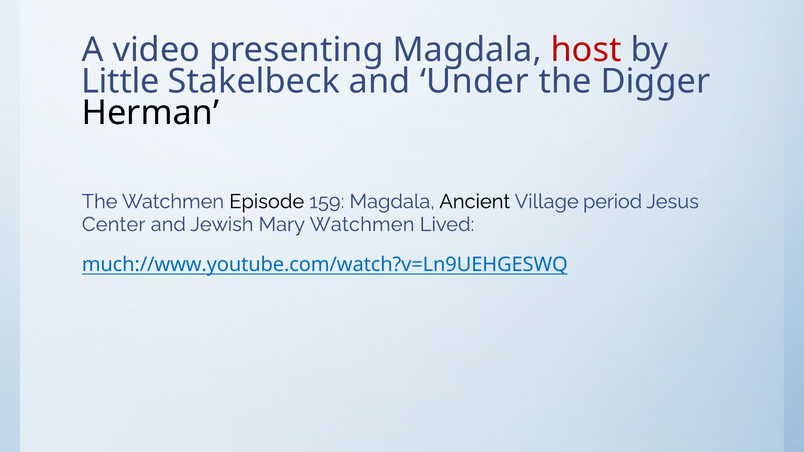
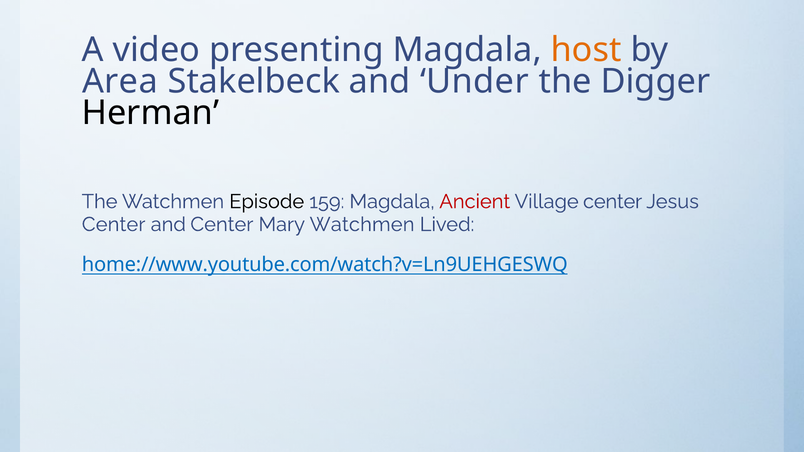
host colour: red -> orange (586, 50)
Little: Little -> Area (120, 82)
Ancient colour: black -> red (475, 202)
Village period: period -> center (613, 202)
and Jewish: Jewish -> Center (222, 225)
much://www.youtube.com/watch?v=Ln9UEHGESWQ: much://www.youtube.com/watch?v=Ln9UEHGESWQ -> home://www.youtube.com/watch?v=Ln9UEHGESWQ (325, 265)
